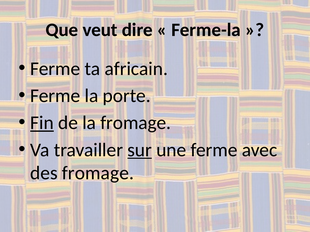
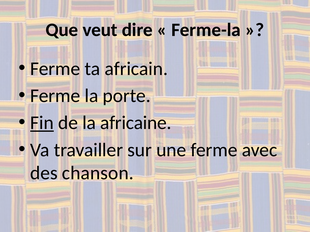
la fromage: fromage -> africaine (136, 123)
sur underline: present -> none (140, 150)
des fromage: fromage -> chanson (98, 173)
